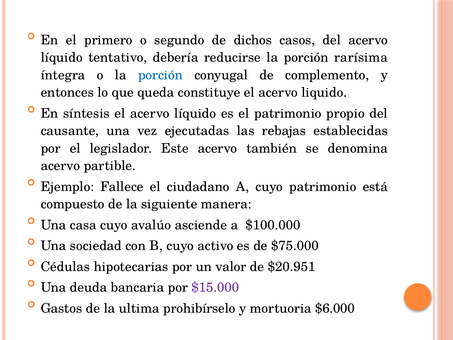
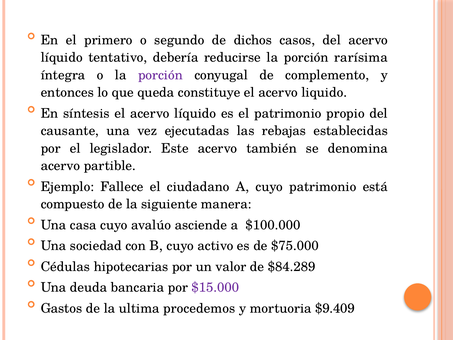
porción colour: blue -> purple (160, 75)
$20.951: $20.951 -> $84.289 (292, 267)
prohibírselo: prohibírselo -> procedemos (199, 308)
$6.000: $6.000 -> $9.409 (335, 308)
